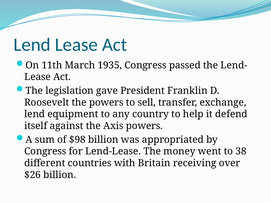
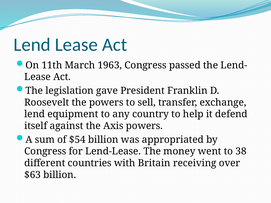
1935: 1935 -> 1963 (110, 65)
$98: $98 -> $54 (77, 140)
$26: $26 -> $63 (33, 175)
